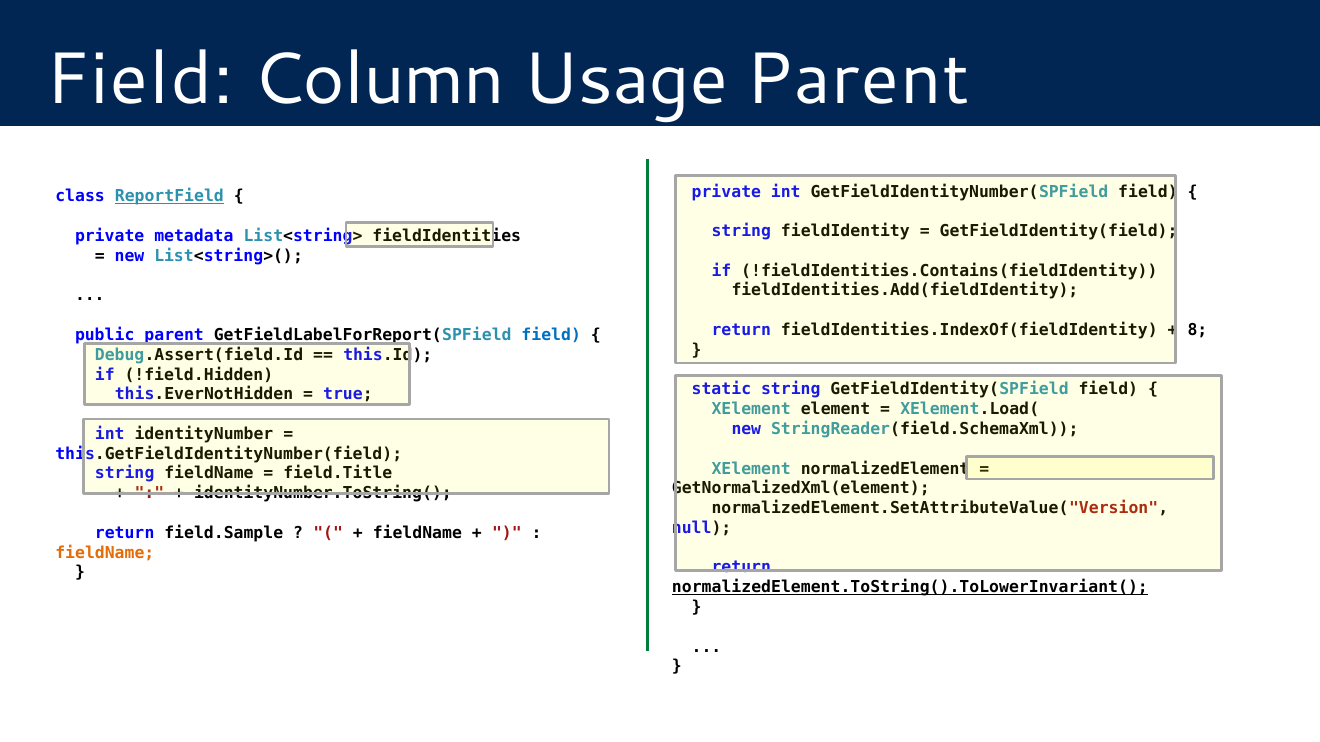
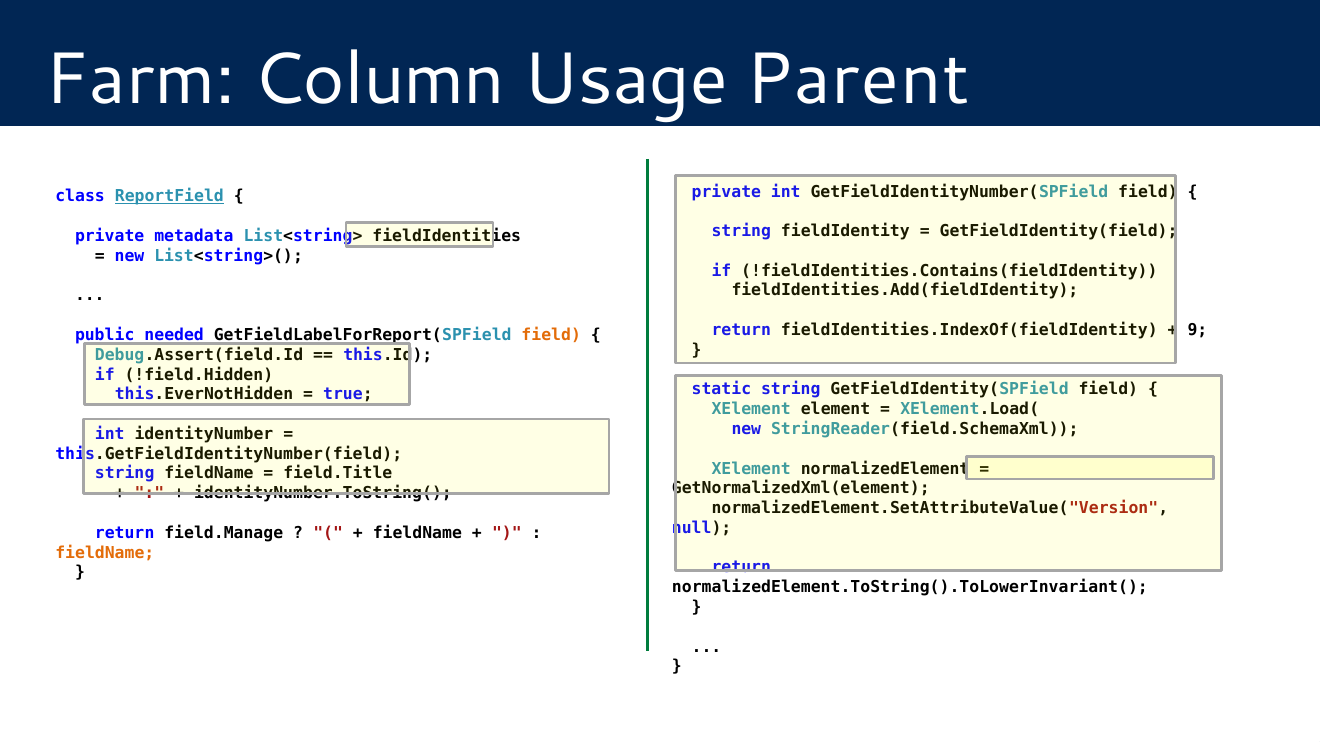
Field: Field -> Farm (140, 80)
8: 8 -> 9 (1197, 330)
public parent: parent -> needed (174, 335)
field colour: blue -> orange (551, 335)
field.Sample: field.Sample -> field.Manage (224, 533)
normalizedElement.ToString().ToLowerInvariant( underline: present -> none (910, 588)
